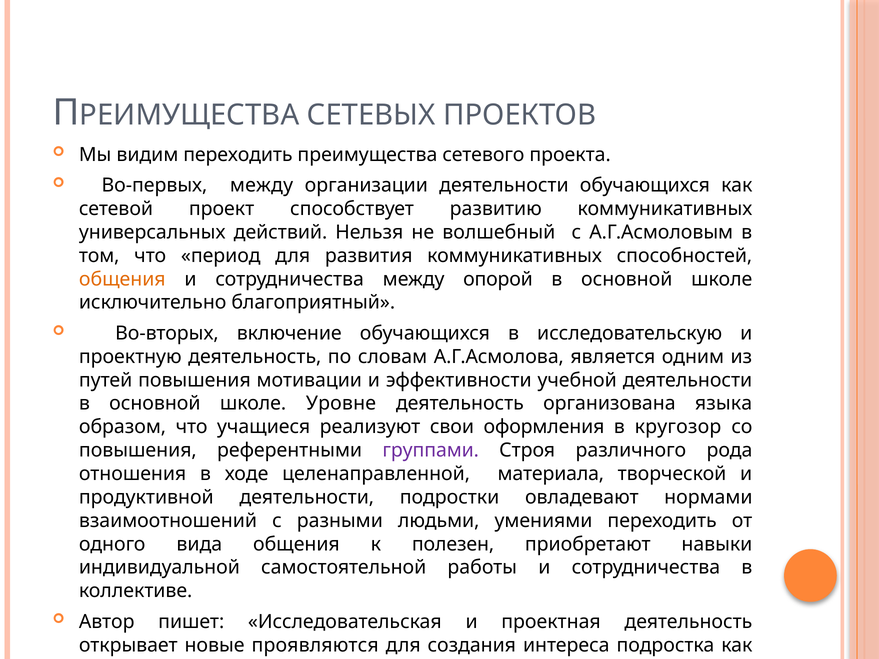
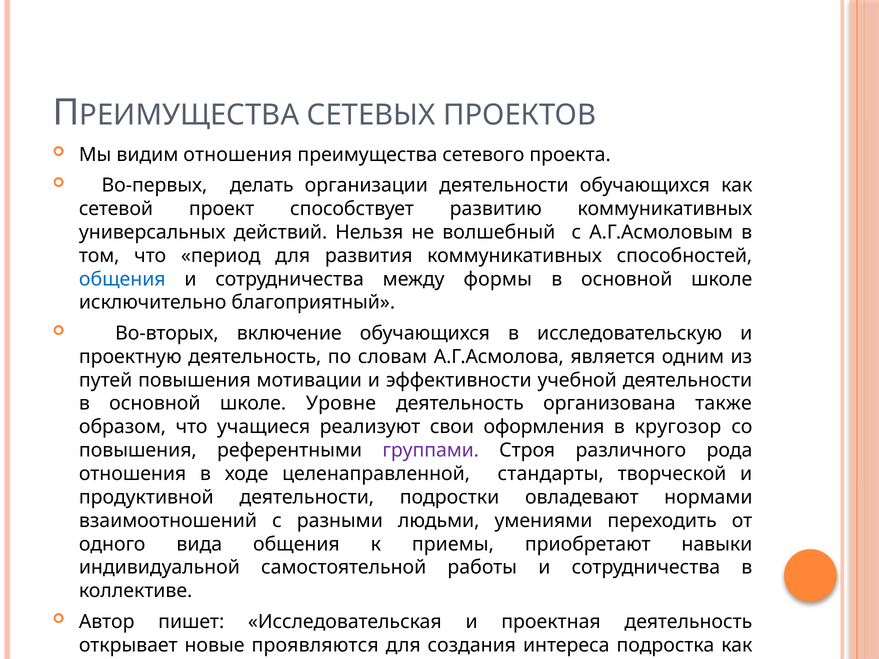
видим переходить: переходить -> отношения (238, 155)
Во-первых между: между -> делать (262, 186)
общения colour: orange -> blue (122, 279)
опорой: опорой -> формы (498, 279)
языка: языка -> также (723, 404)
материала: материала -> стандарты (551, 474)
полезен: полезен -> приемы (453, 544)
